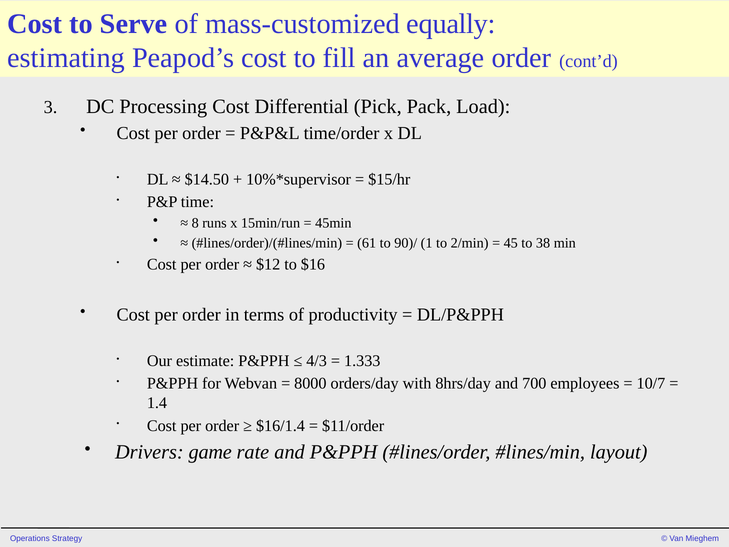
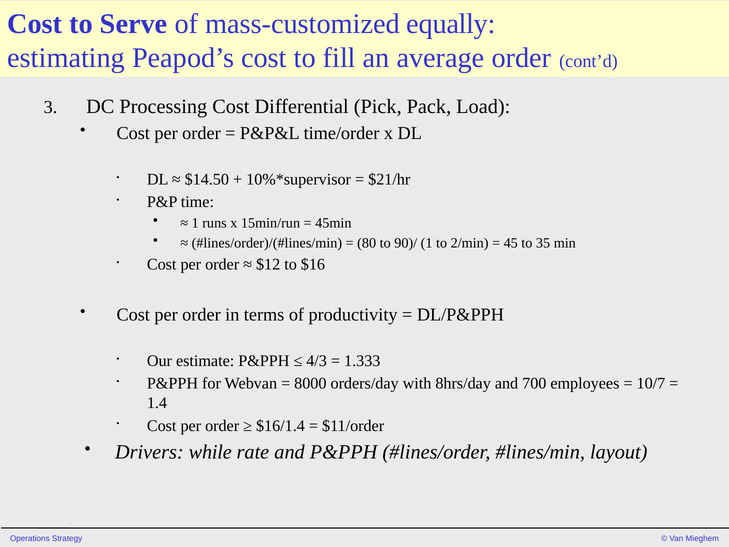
$15/hr: $15/hr -> $21/hr (389, 179)
8: 8 -> 1 (195, 223)
61: 61 -> 80 (367, 243)
38: 38 -> 35 (543, 243)
game: game -> while (210, 452)
